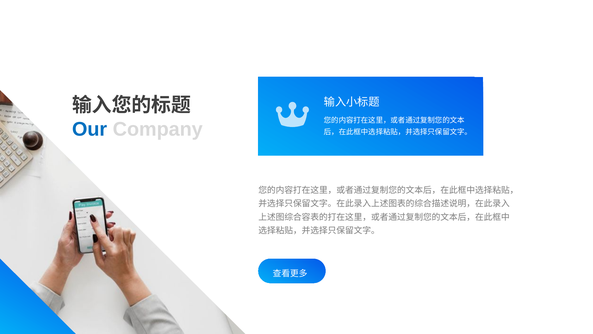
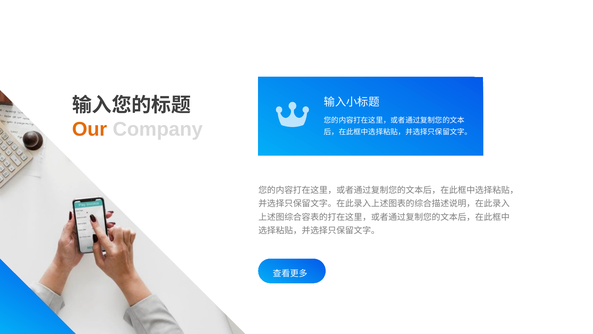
Our colour: blue -> orange (90, 129)
